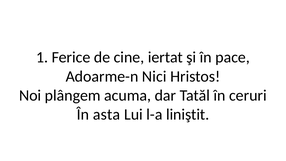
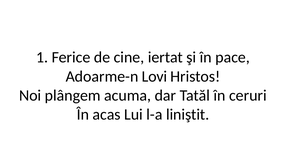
Nici: Nici -> Lovi (154, 76)
asta: asta -> acas (107, 114)
